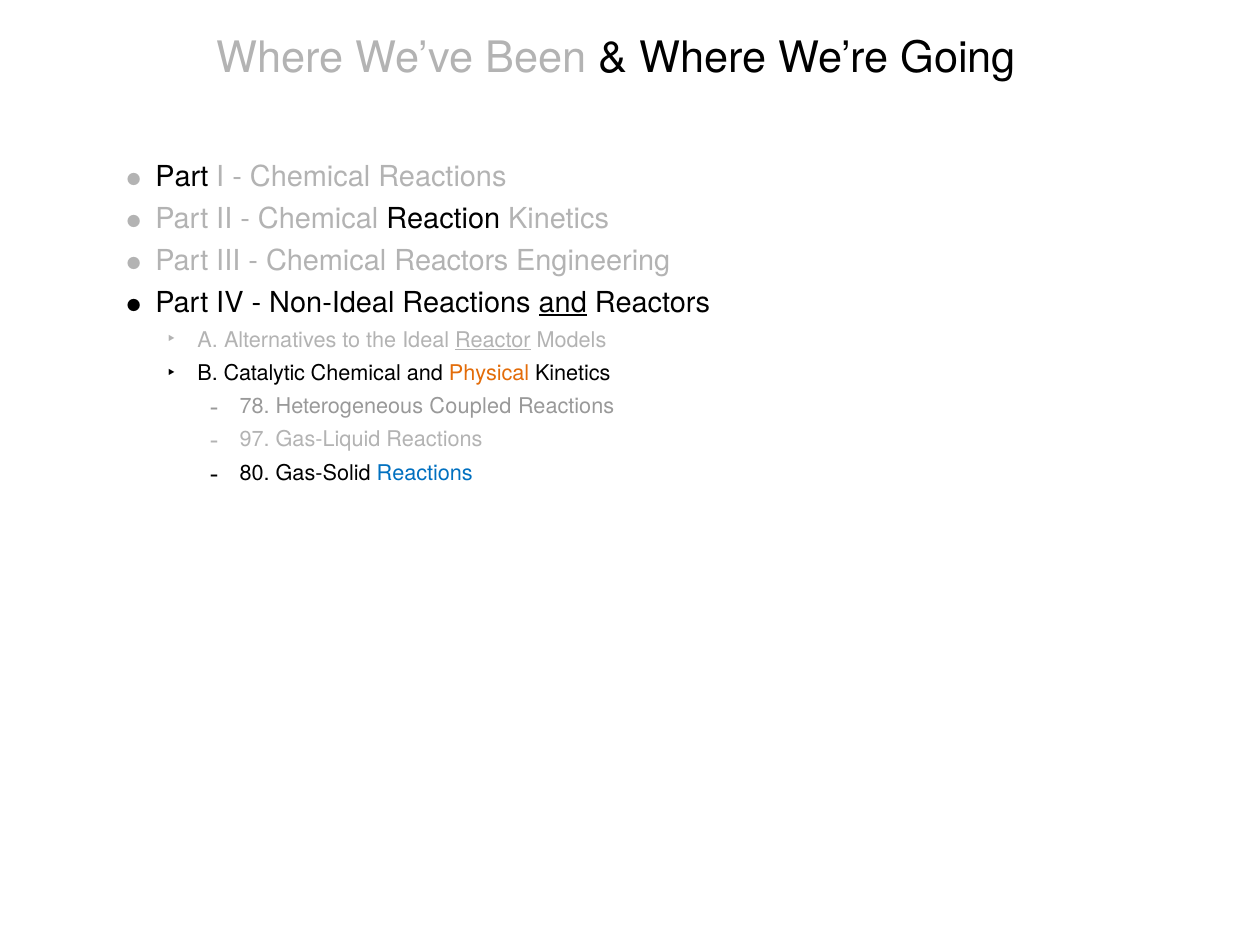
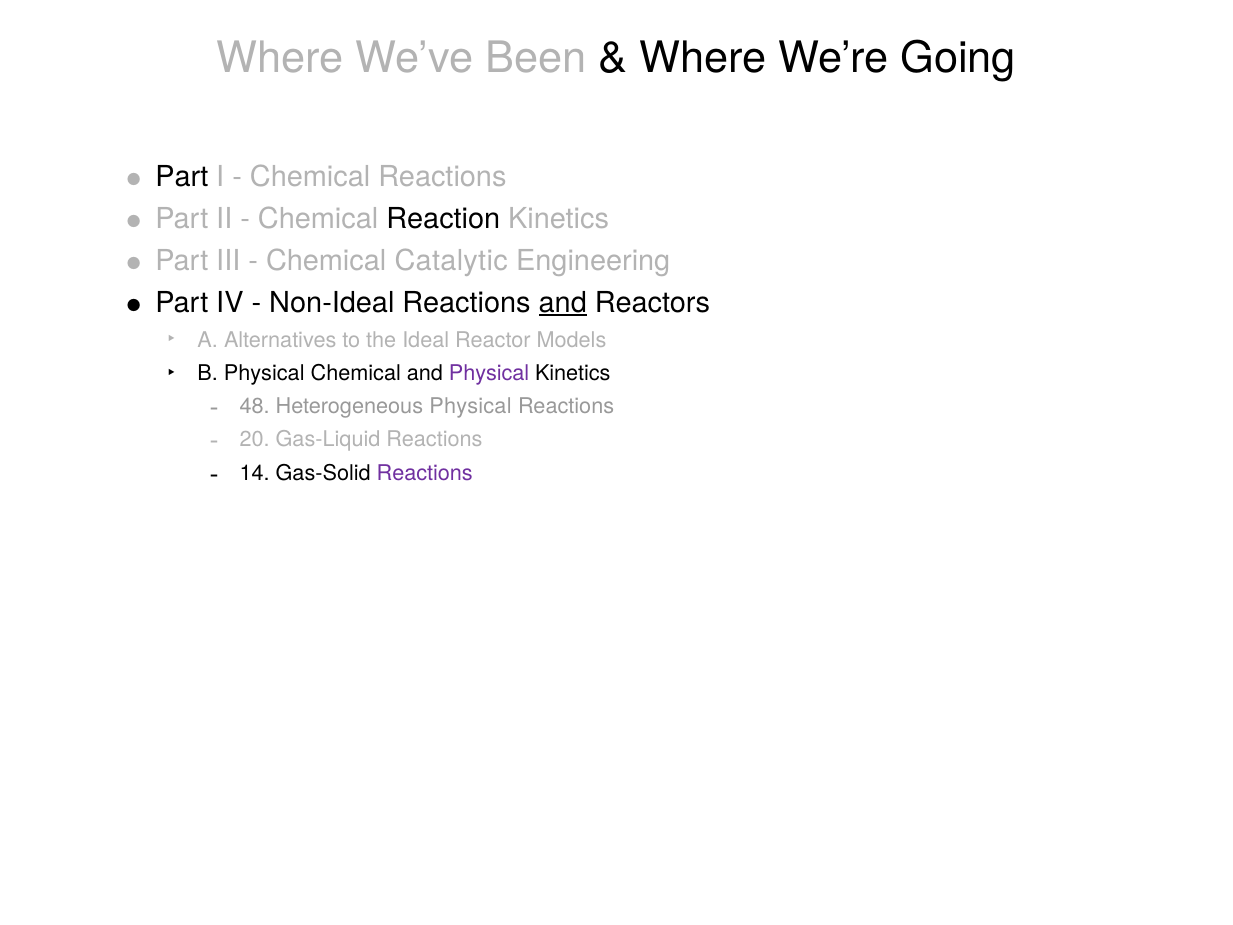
Chemical Reactors: Reactors -> Catalytic (451, 261)
Reactor underline: present -> none (493, 340)
B Catalytic: Catalytic -> Physical (264, 373)
Physical colour: orange -> purple (489, 373)
78: 78 -> 48 (255, 406)
Heterogeneous Coupled: Coupled -> Physical (470, 406)
97: 97 -> 20 (255, 440)
80: 80 -> 14 (255, 473)
Reactions colour: blue -> purple (425, 473)
